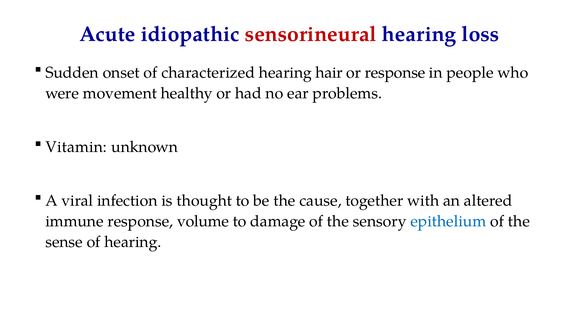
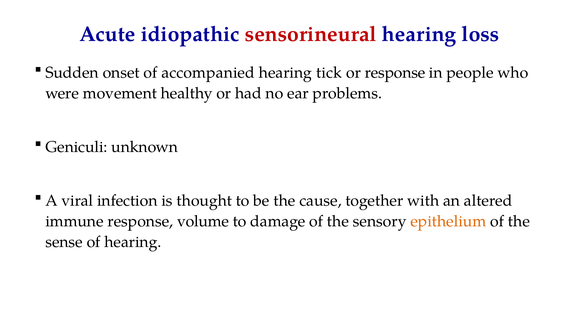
characterized: characterized -> accompanied (208, 72)
hair: hair -> tick (329, 72)
Vitamin: Vitamin -> Geniculi (76, 147)
epithelium colour: blue -> orange (448, 221)
